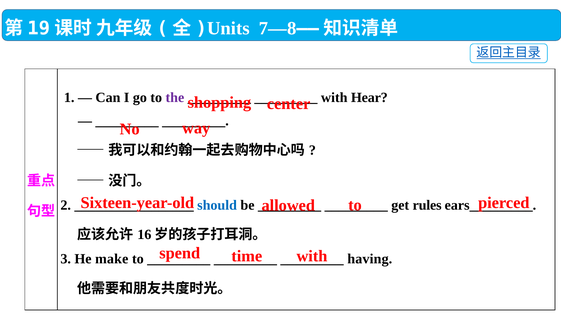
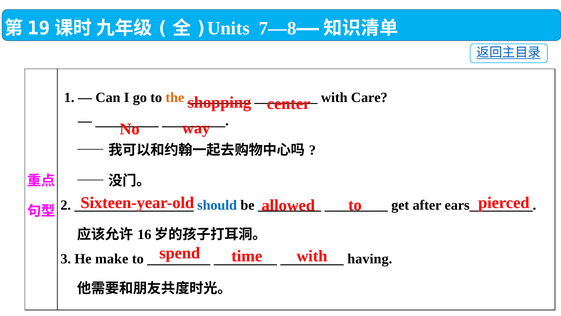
the colour: purple -> orange (175, 97)
Hear: Hear -> Care (369, 97)
rules: rules -> after (427, 205)
